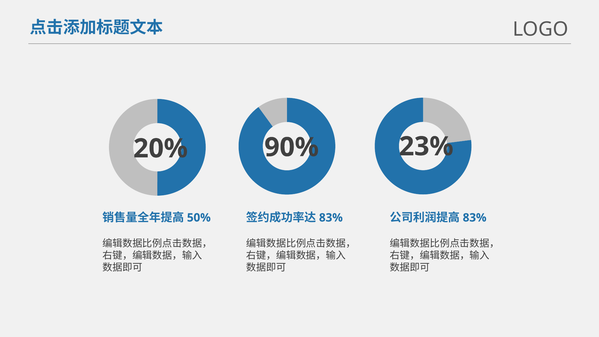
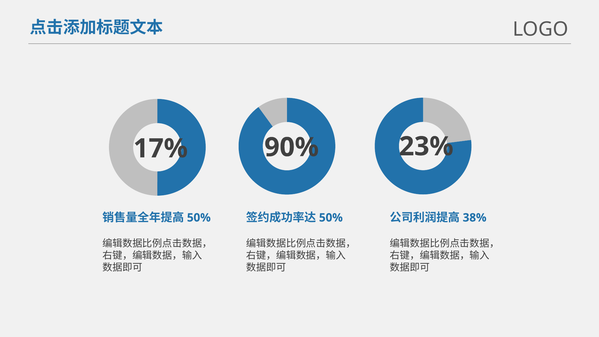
20%: 20% -> 17% (161, 149)
83%: 83% -> 50% (331, 218)
83%: 83% -> 38% (475, 218)
